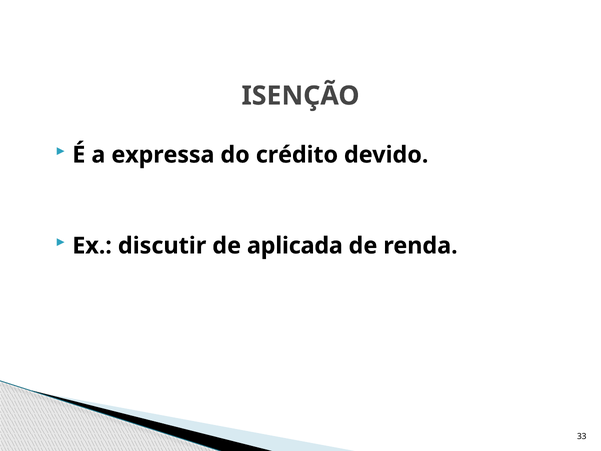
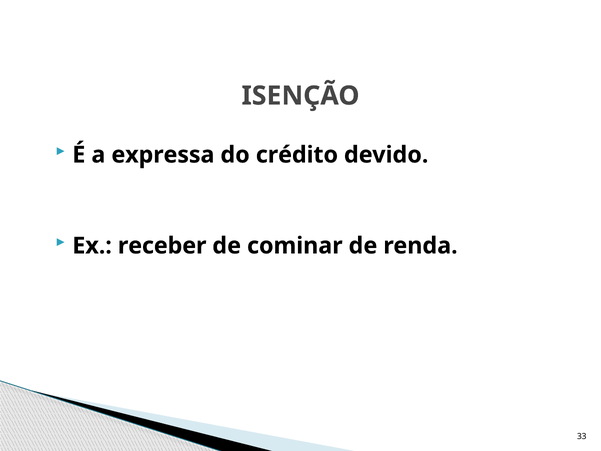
discutir: discutir -> receber (162, 246)
aplicada: aplicada -> cominar (295, 246)
